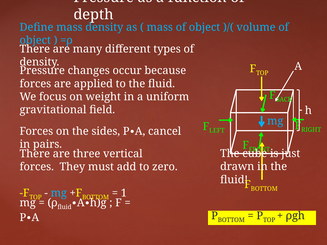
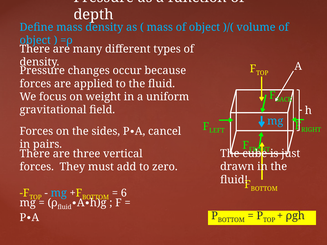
1: 1 -> 6 (124, 193)
